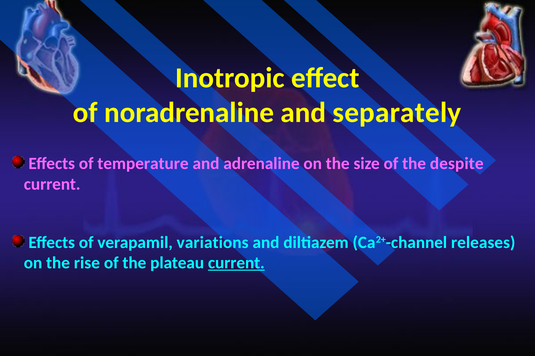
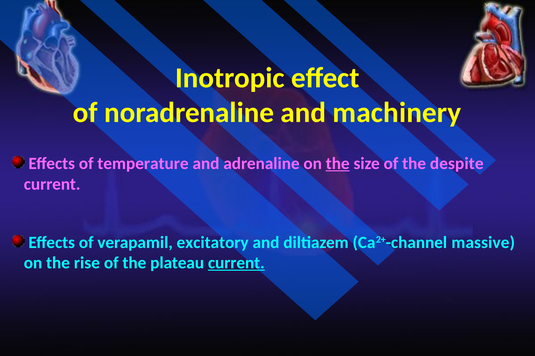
separately: separately -> machinery (397, 113)
the underline: none -> present (338, 164)
variations: variations -> excitatory (213, 243)
releases: releases -> massive (483, 243)
